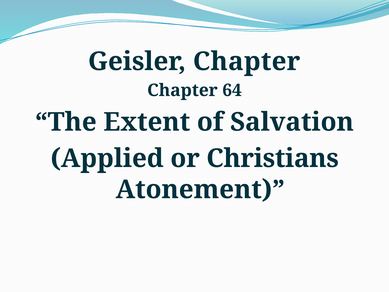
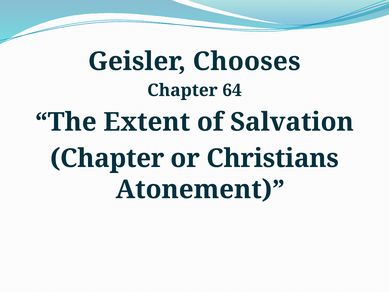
Geisler Chapter: Chapter -> Chooses (247, 61)
Applied: Applied -> Chapter (107, 158)
